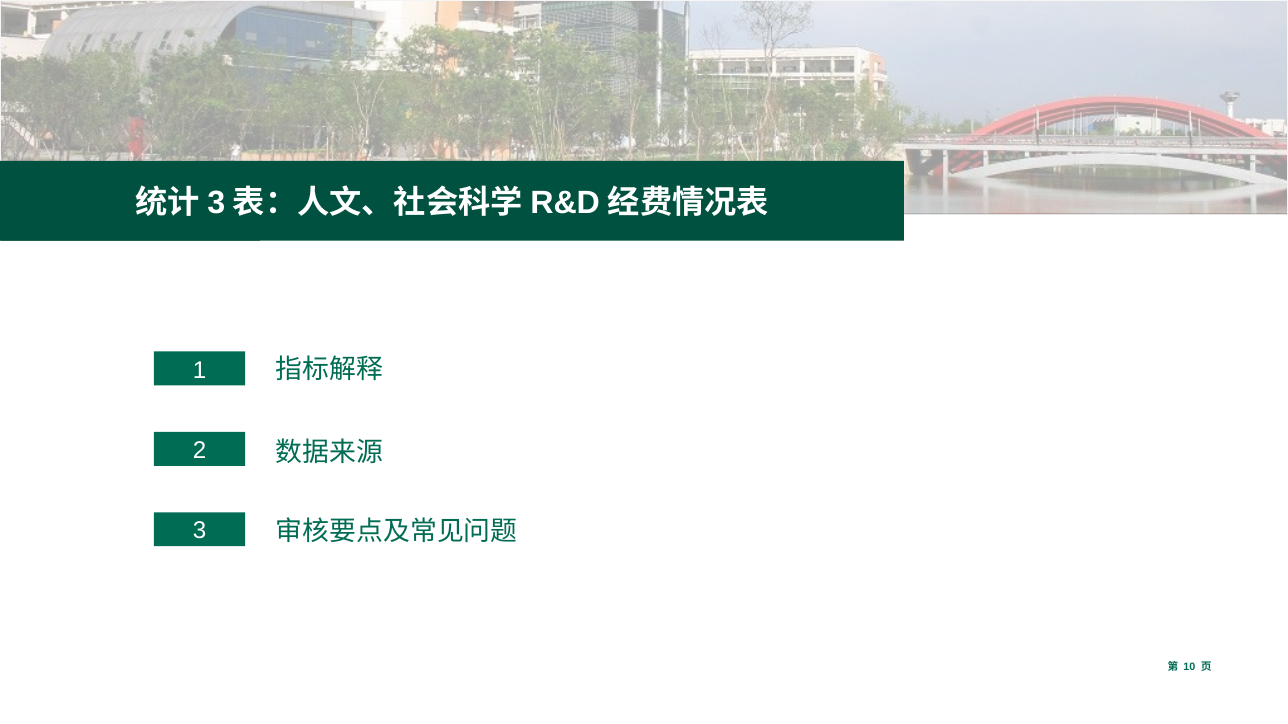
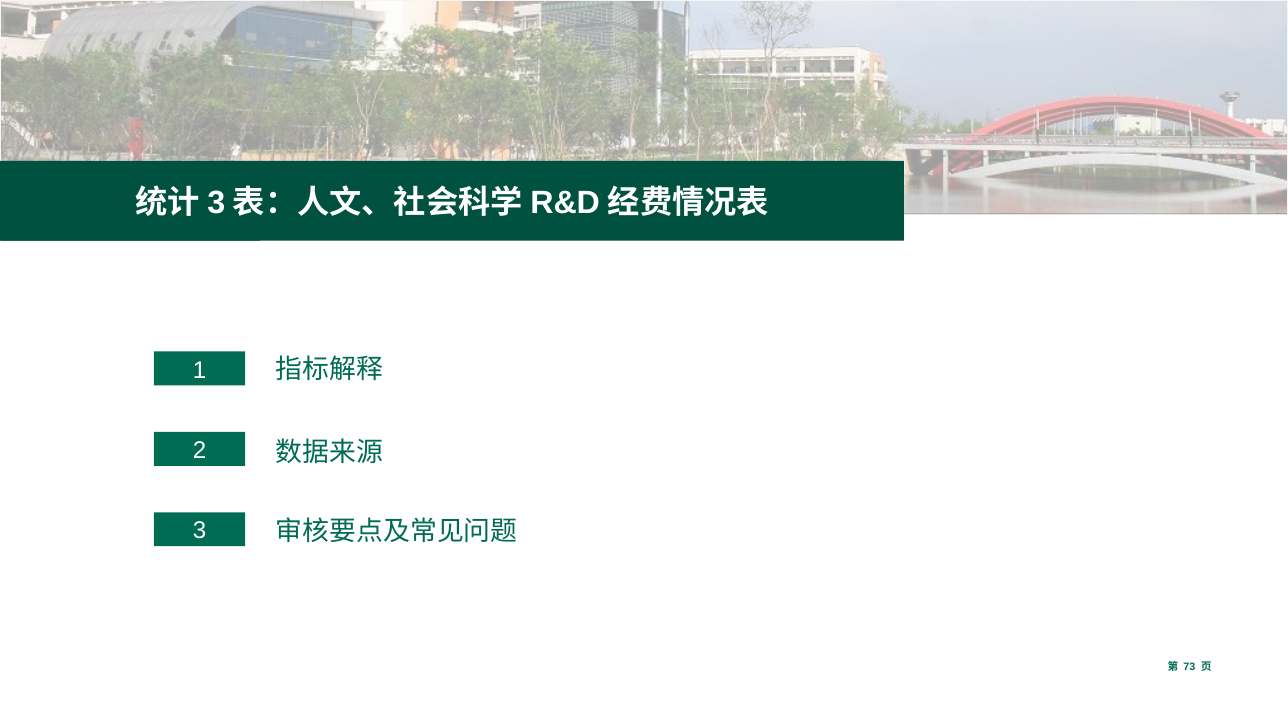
10: 10 -> 73 (1189, 668)
